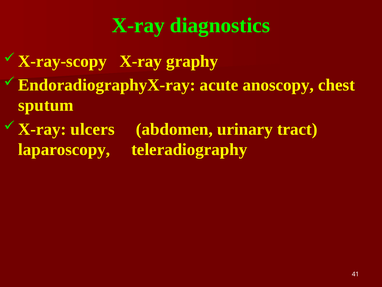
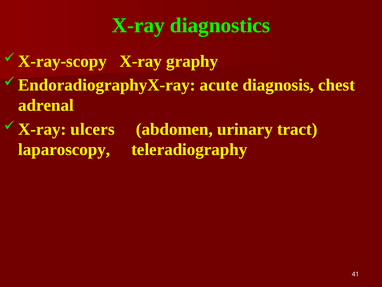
anoscopy: anoscopy -> diagnosis (278, 85)
sputum: sputum -> adrenal (46, 105)
